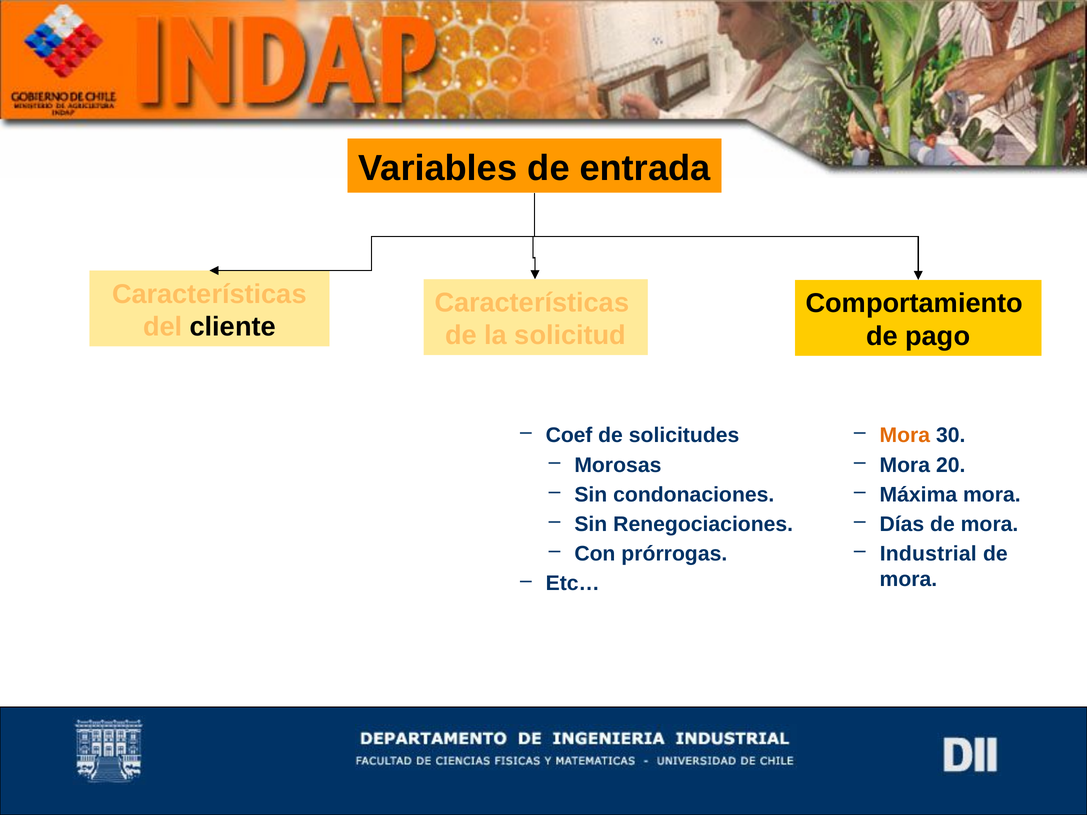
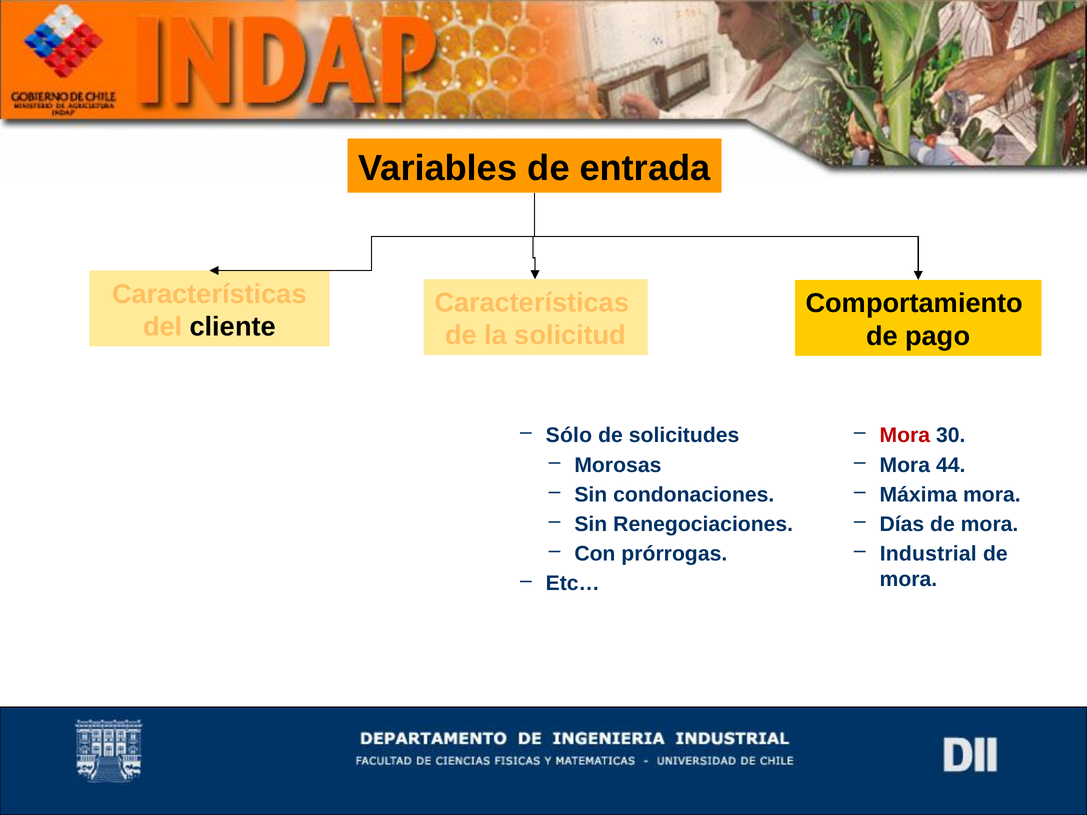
Coef: Coef -> Sólo (569, 436)
Mora colour: orange -> red (905, 436)
20: 20 -> 44 (951, 465)
